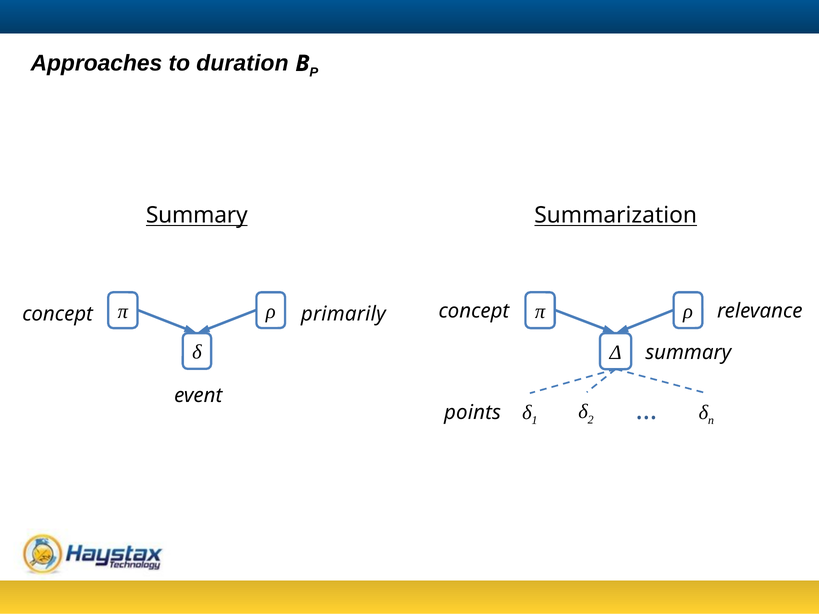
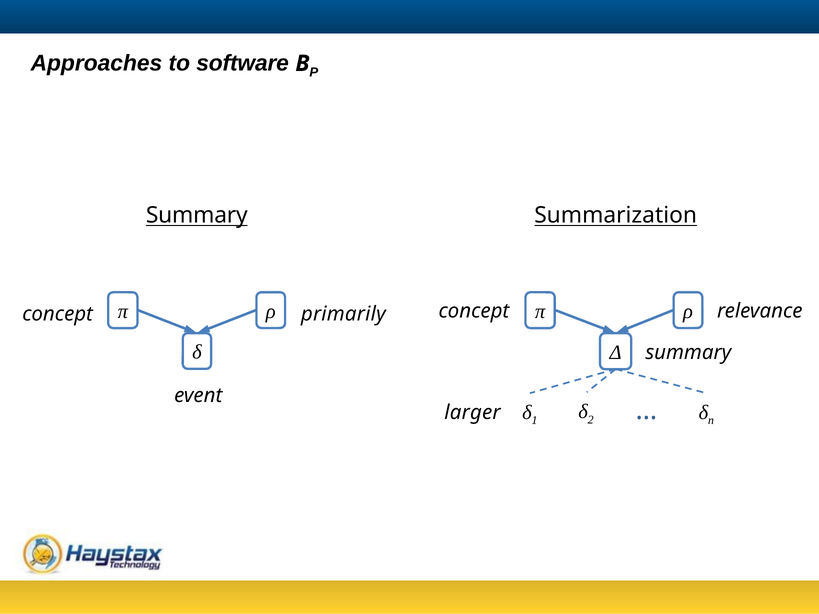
duration: duration -> software (243, 63)
points: points -> larger (472, 413)
